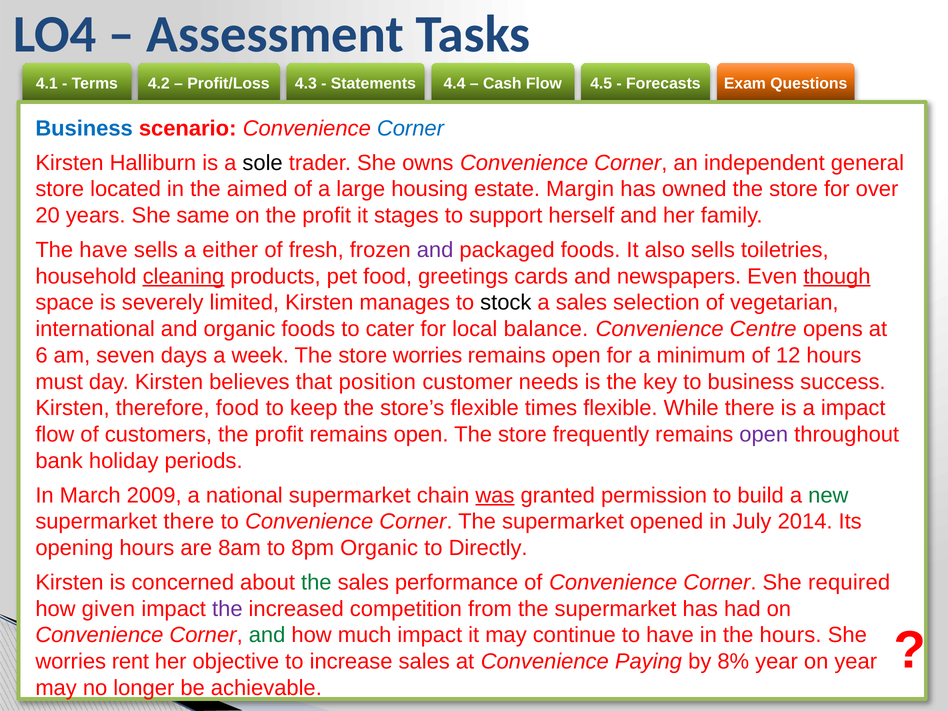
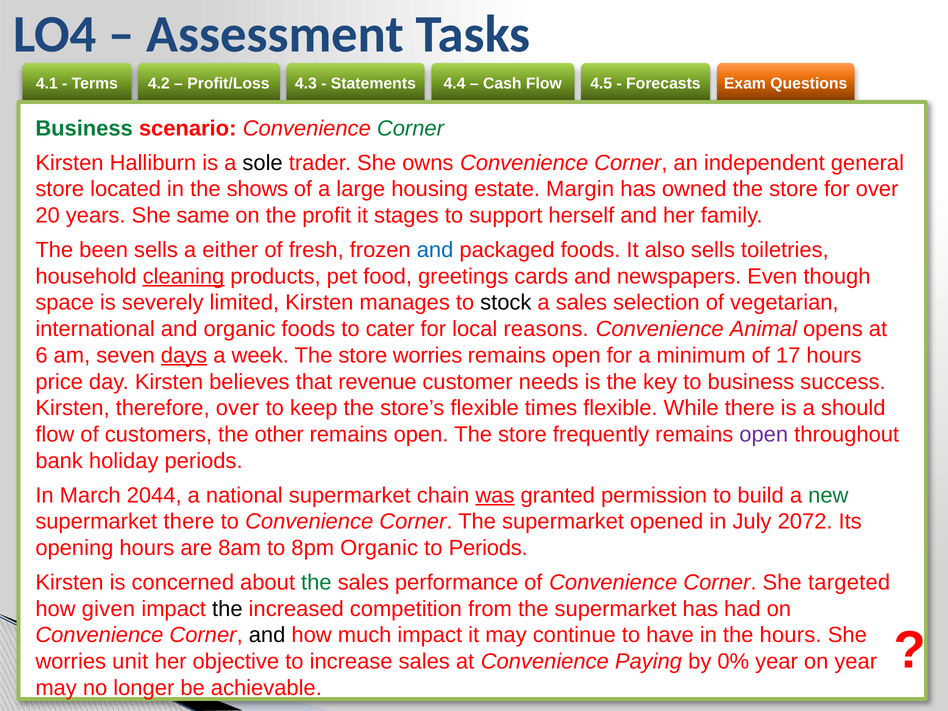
Business colour: blue -> green (84, 129)
Corner colour: blue -> green (410, 129)
aimed: aimed -> shows (257, 189)
The have: have -> been (104, 250)
and colour: purple -> blue (435, 250)
though underline: present -> none (837, 276)
balance: balance -> reasons (546, 329)
Centre: Centre -> Animal (763, 329)
days underline: none -> present (184, 355)
12: 12 -> 17 (788, 355)
must: must -> price (59, 382)
position: position -> revenue (377, 382)
therefore food: food -> over (237, 408)
a impact: impact -> should (853, 408)
customers the profit: profit -> other (279, 435)
2009: 2009 -> 2044 (154, 495)
2014: 2014 -> 2072 (805, 522)
to Directly: Directly -> Periods (488, 548)
required: required -> targeted (849, 582)
the colour: purple -> black (227, 609)
and colour: green -> black (267, 635)
rent: rent -> unit (130, 662)
8%: 8% -> 0% (733, 662)
